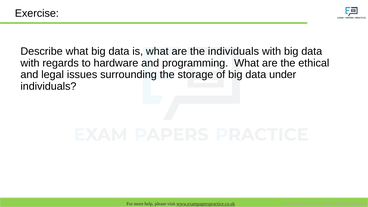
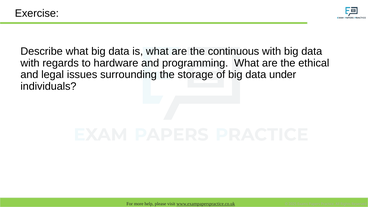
the individuals: individuals -> continuous (234, 51)
